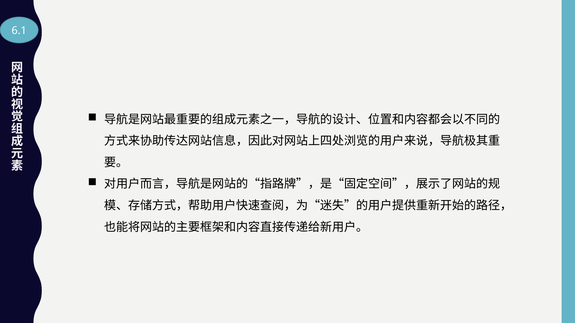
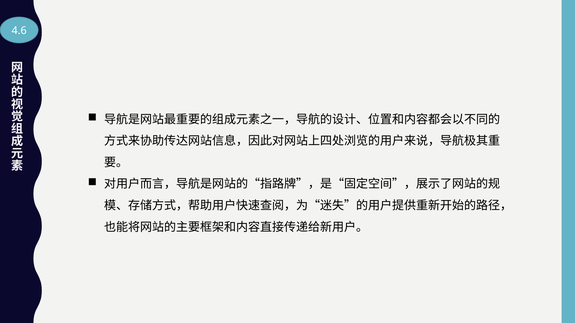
6.1: 6.1 -> 4.6 (19, 31)
